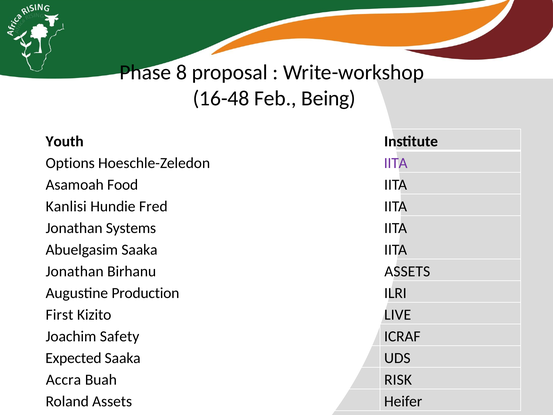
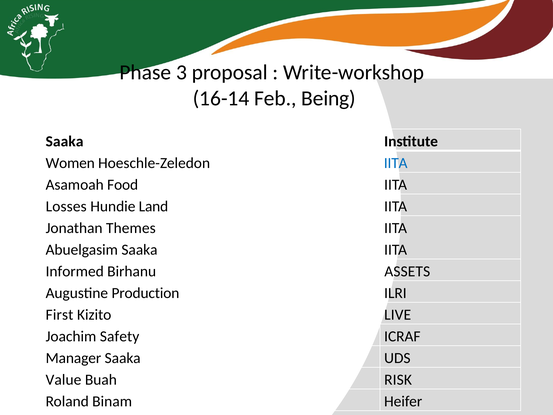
8: 8 -> 3 (182, 72)
16-48: 16-48 -> 16-14 (221, 98)
Youth: Youth -> Saaka (65, 141)
Options: Options -> Women (70, 163)
IITA colour: purple -> blue (396, 163)
Kanlisi: Kanlisi -> Losses (66, 206)
Fred: Fred -> Land (153, 206)
Systems: Systems -> Themes (131, 228)
Jonathan: Jonathan -> Informed (75, 271)
Expected: Expected -> Manager (73, 358)
Accra: Accra -> Value (63, 379)
Roland Assets: Assets -> Binam (112, 401)
